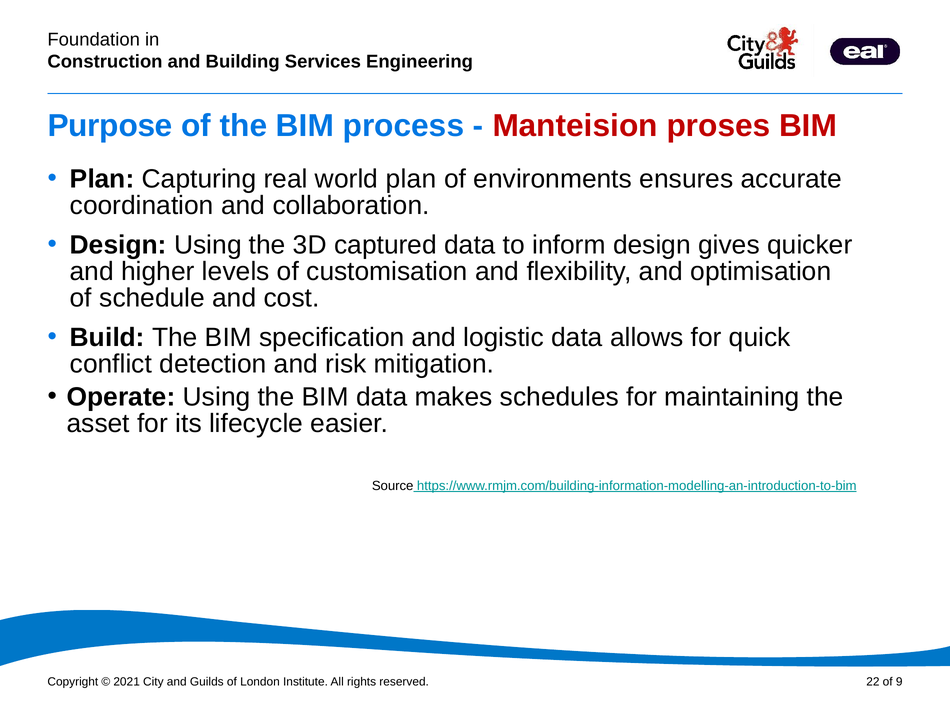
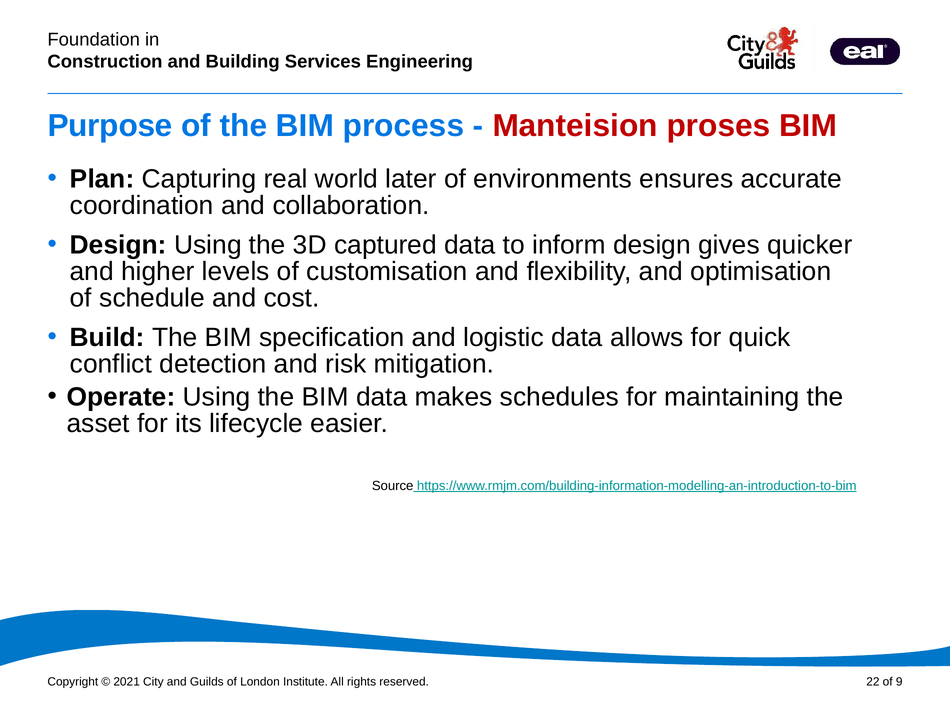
world plan: plan -> later (411, 179)
